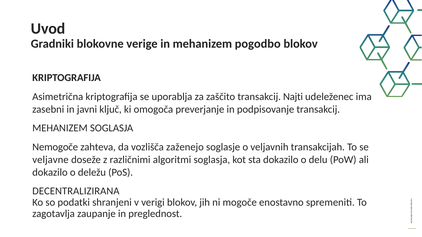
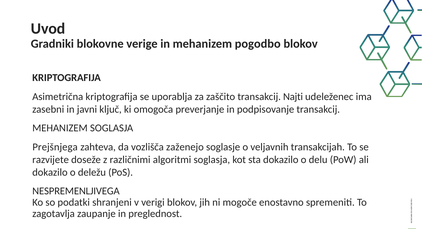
Nemogoče: Nemogoče -> Prejšnjega (55, 147)
veljavne: veljavne -> razvijete (51, 160)
DECENTRALIZIRANA: DECENTRALIZIRANA -> NESPREMENLJIVEGA (76, 191)
